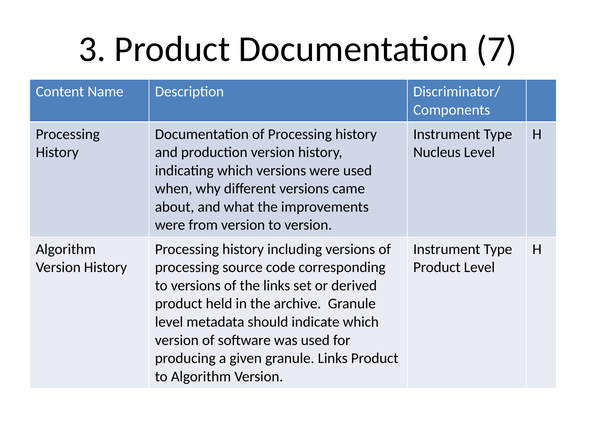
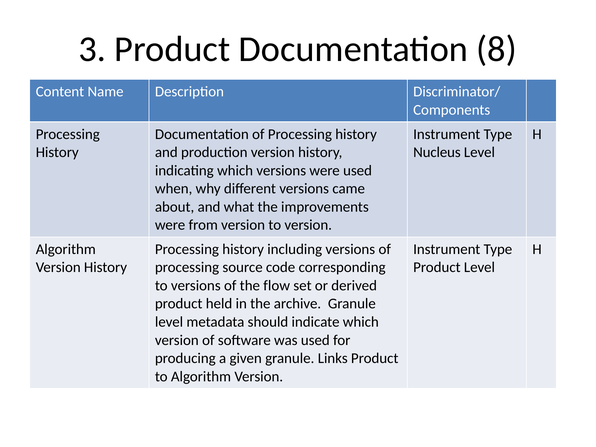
7: 7 -> 8 (497, 49)
the links: links -> flow (277, 286)
